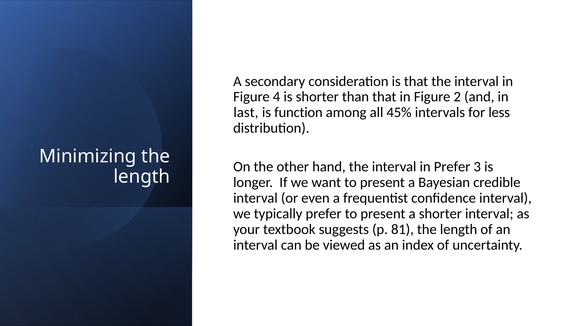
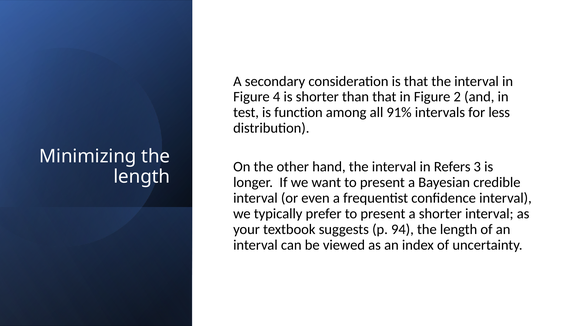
last: last -> test (246, 113)
45%: 45% -> 91% (399, 113)
in Prefer: Prefer -> Refers (452, 167)
81: 81 -> 94 (402, 229)
